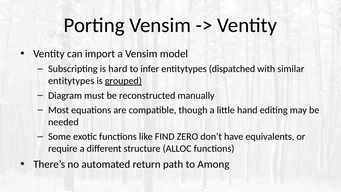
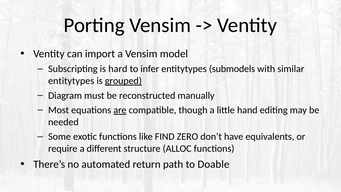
dispatched: dispatched -> submodels (232, 69)
are underline: none -> present (120, 110)
Among: Among -> Doable (213, 164)
